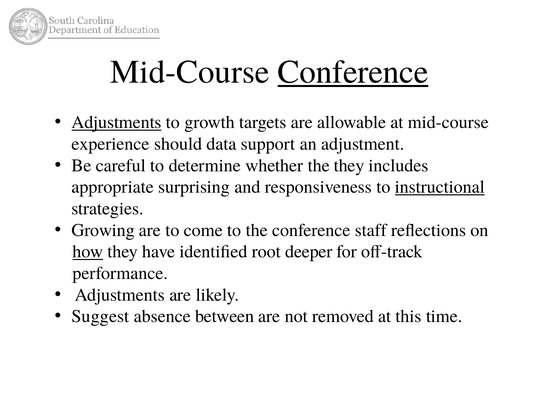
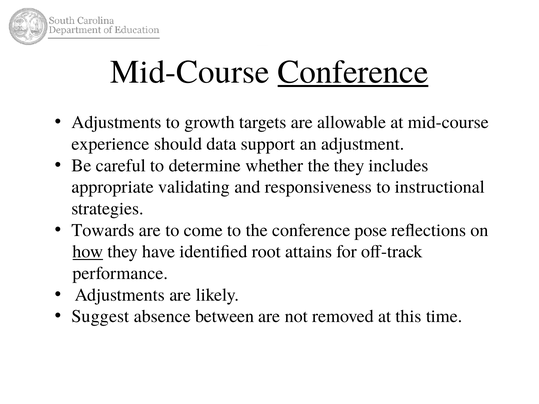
Adjustments underline: present -> none (117, 122)
surprising: surprising -> validating (194, 187)
instructional underline: present -> none (440, 187)
Growing: Growing -> Towards (103, 230)
staff: staff -> pose (371, 230)
deeper: deeper -> attains (309, 252)
